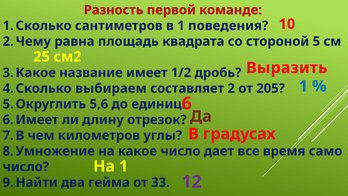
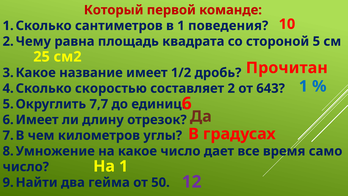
Разность: Разность -> Который (114, 10)
Выразить: Выразить -> Прочитан (287, 68)
выбираем: выбираем -> скоростью (111, 88)
205: 205 -> 643 (271, 88)
5,6: 5,6 -> 7,7 (99, 104)
33: 33 -> 50 (160, 182)
